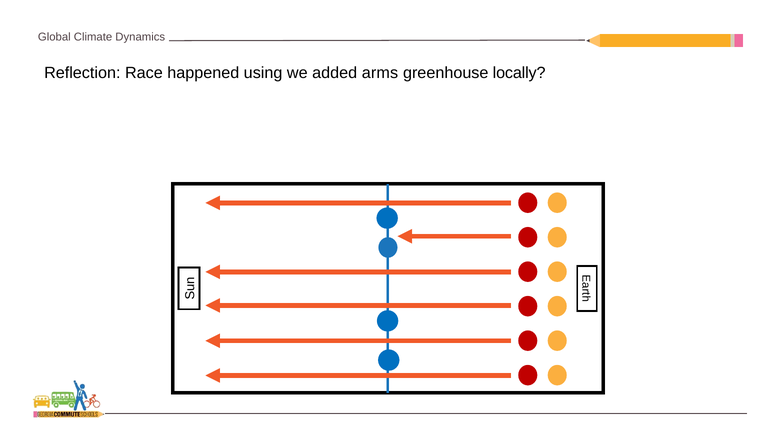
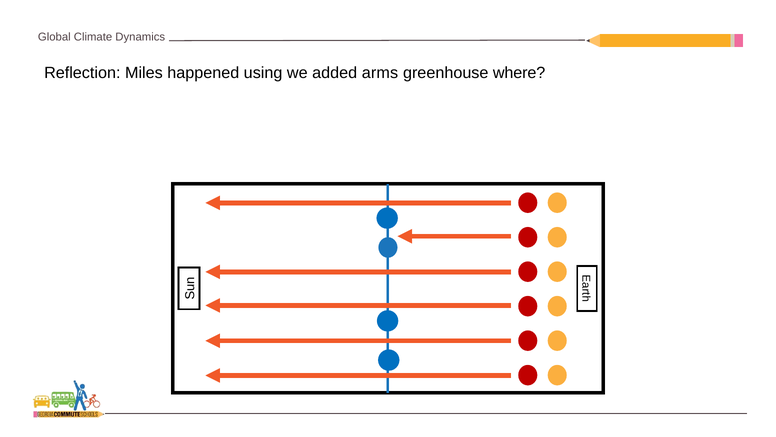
Race: Race -> Miles (144, 73)
locally: locally -> where (519, 73)
